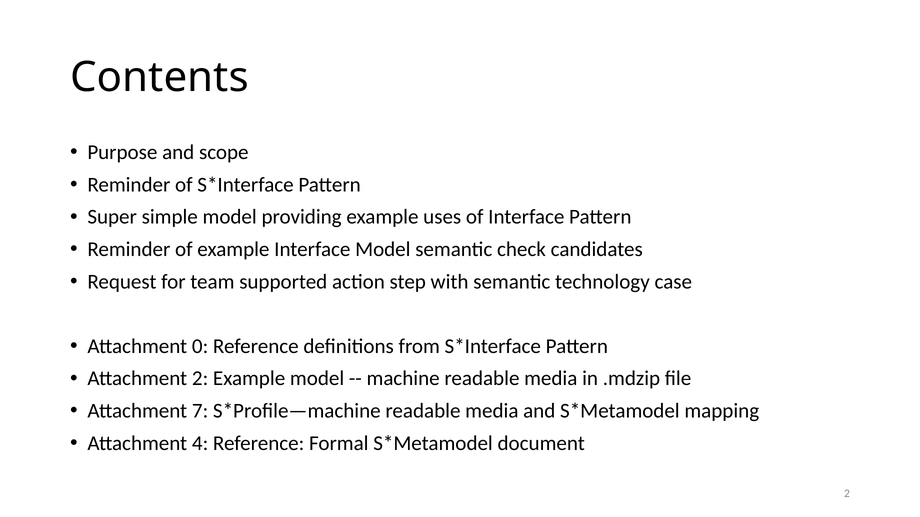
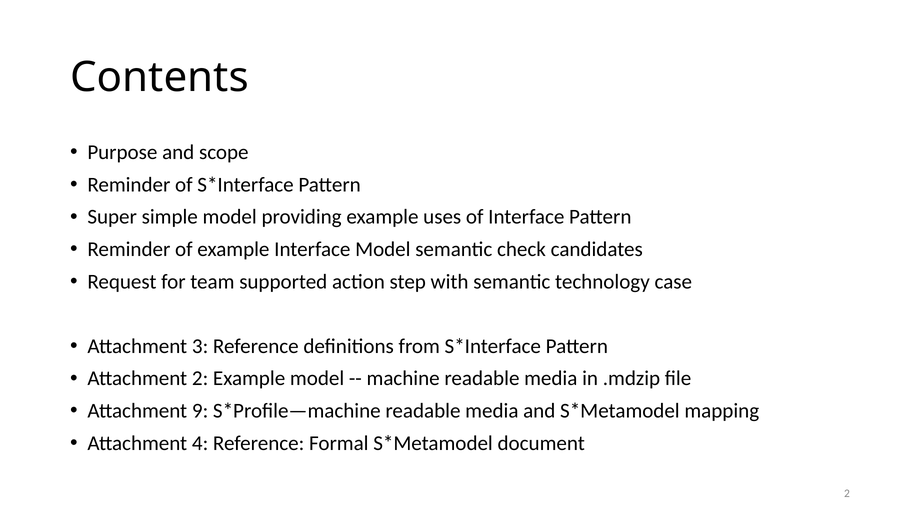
0: 0 -> 3 (200, 347)
7: 7 -> 9 (200, 411)
